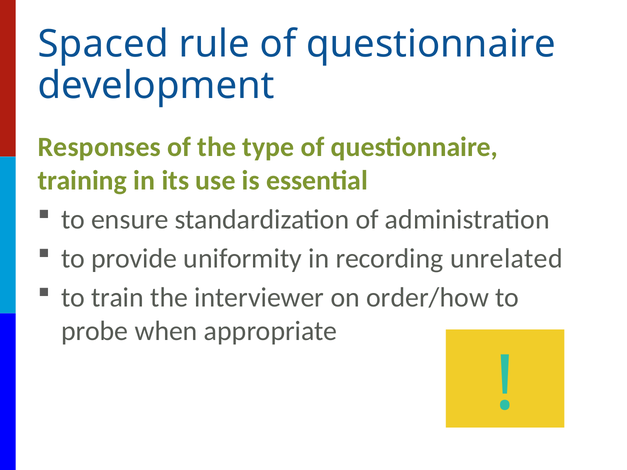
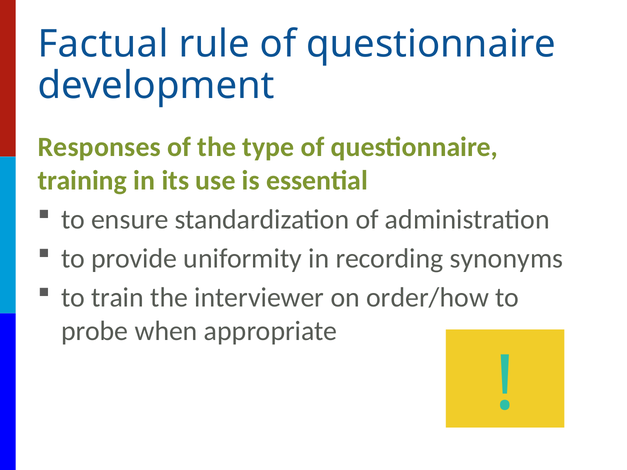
Spaced: Spaced -> Factual (103, 44)
unrelated: unrelated -> synonyms (506, 259)
